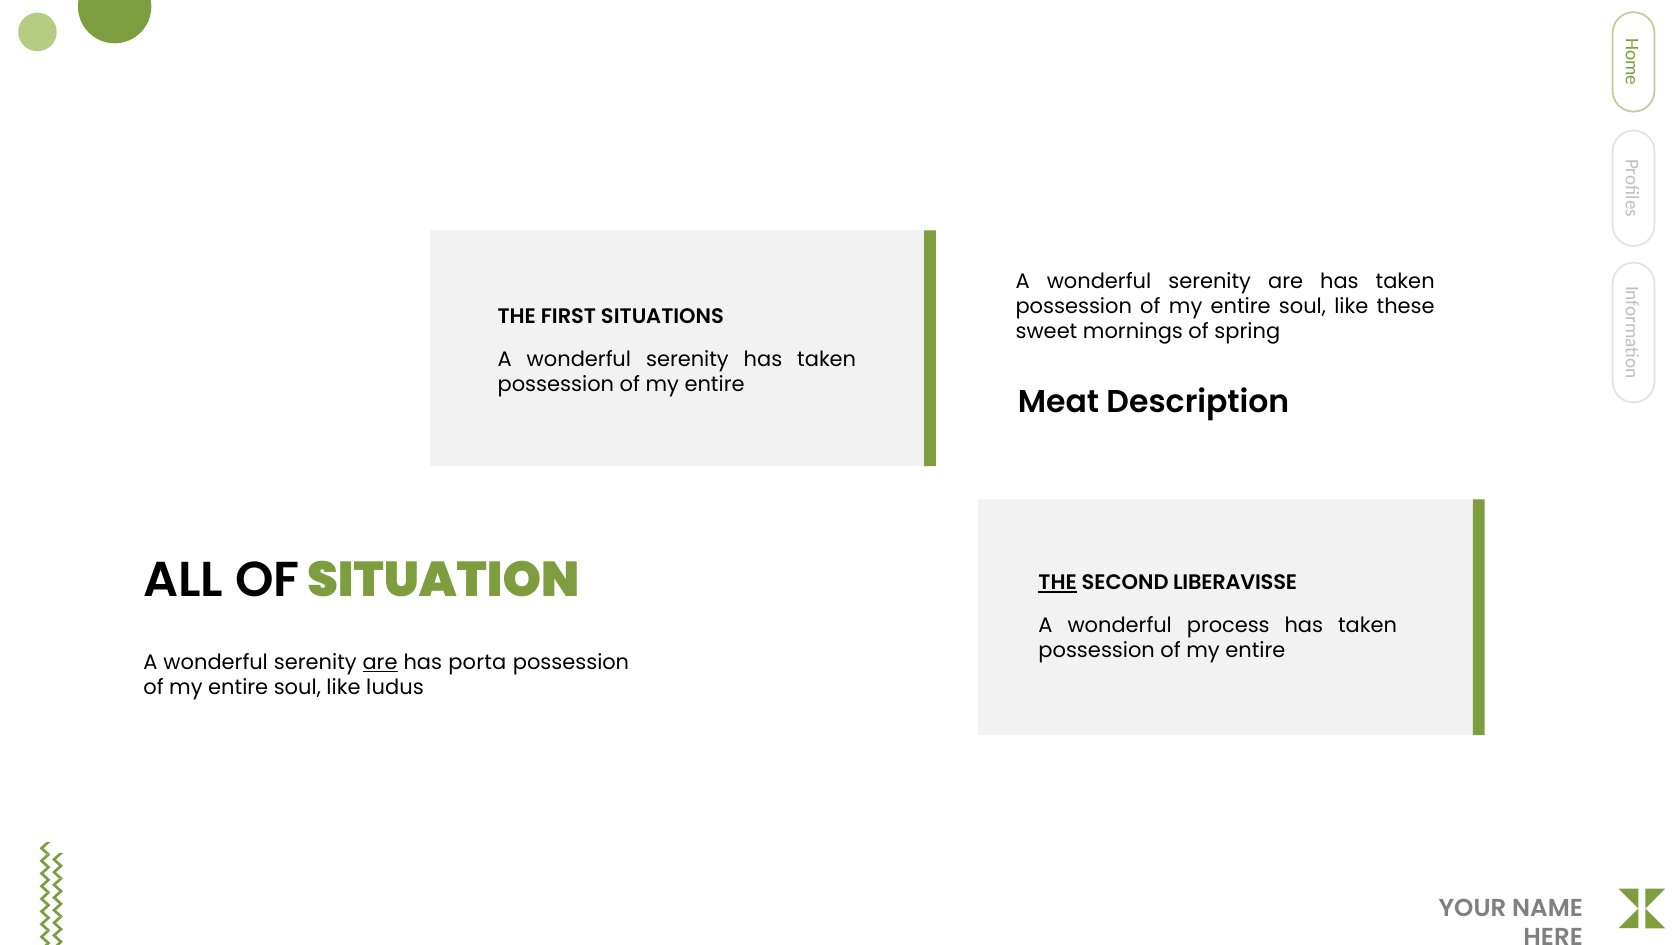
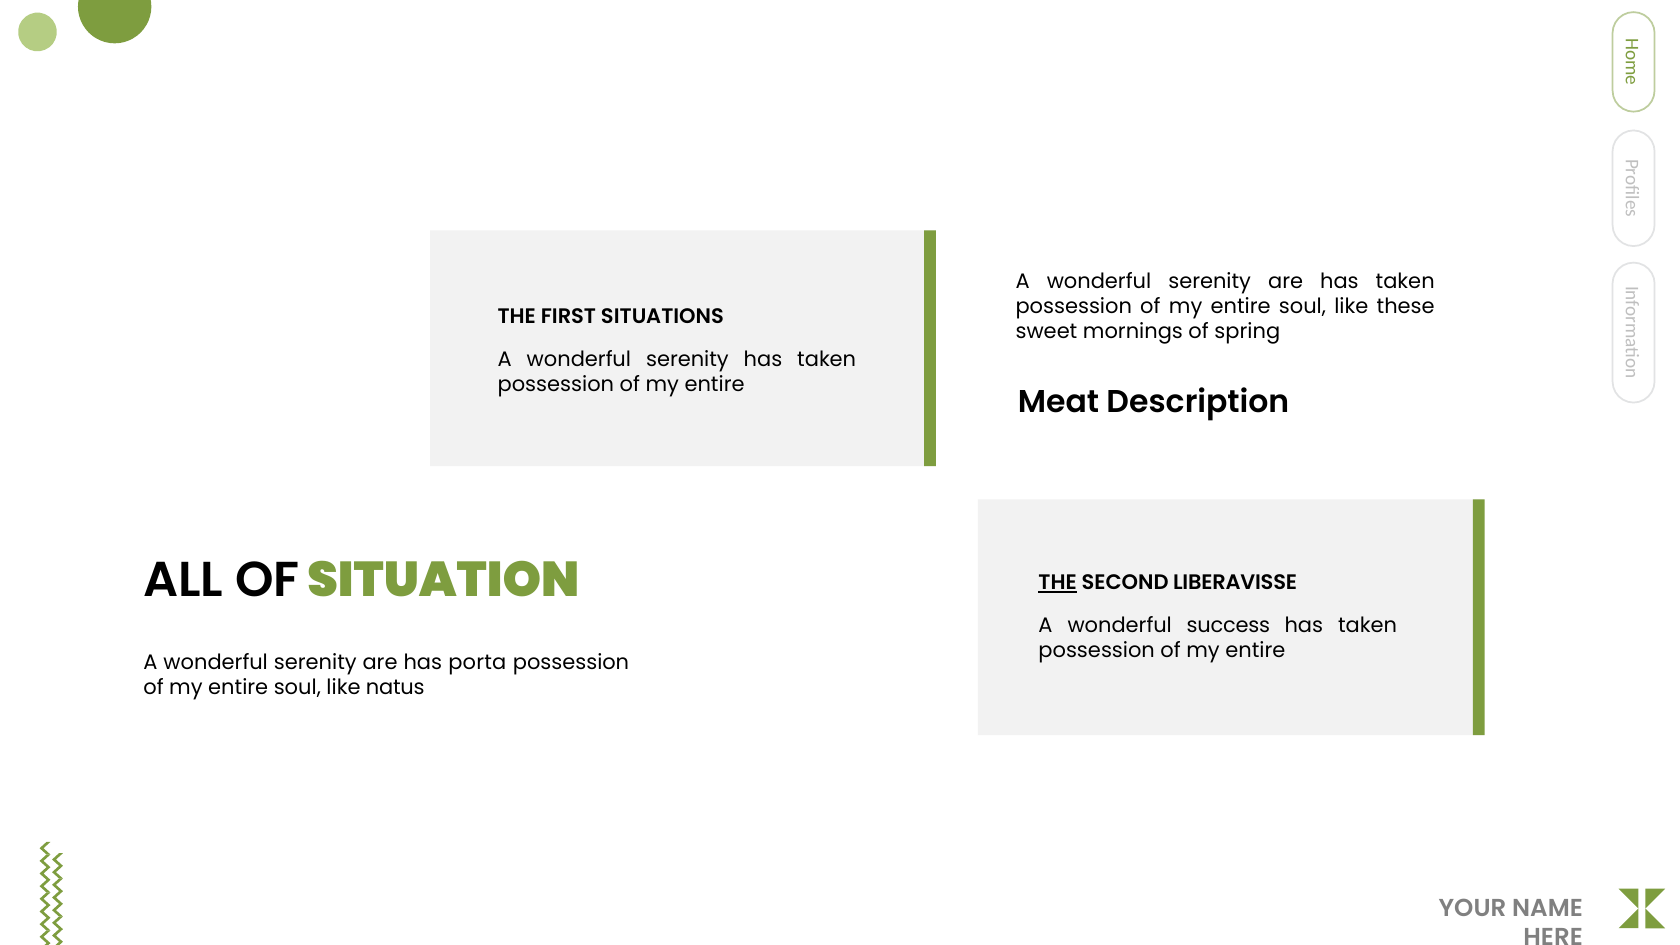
process: process -> success (1228, 626)
are underline: present -> none (380, 662)
ludus: ludus -> natus (395, 687)
